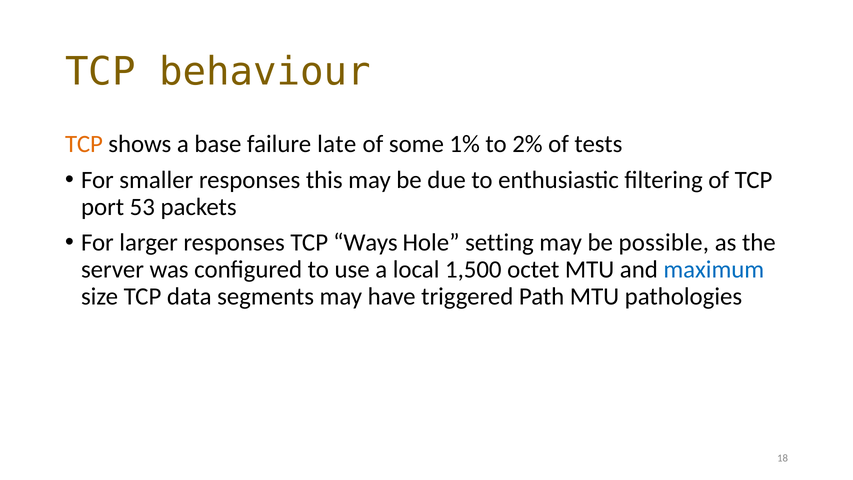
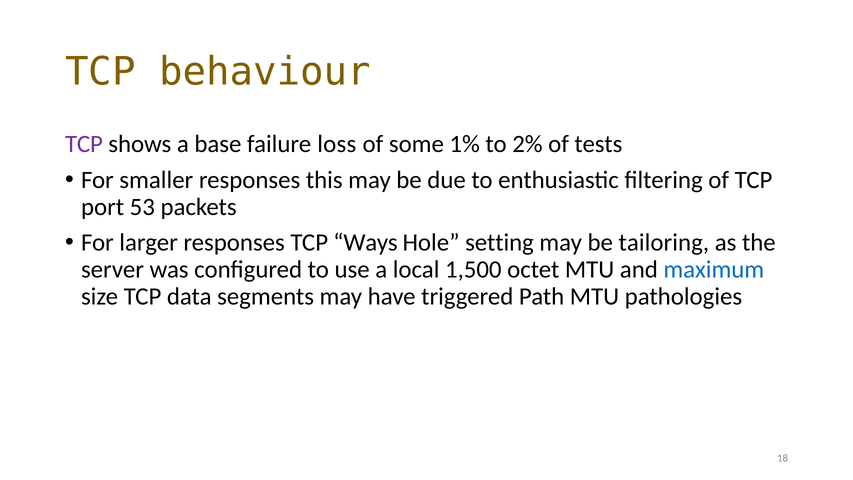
TCP colour: orange -> purple (84, 144)
late: late -> loss (337, 144)
possible: possible -> tailoring (664, 243)
